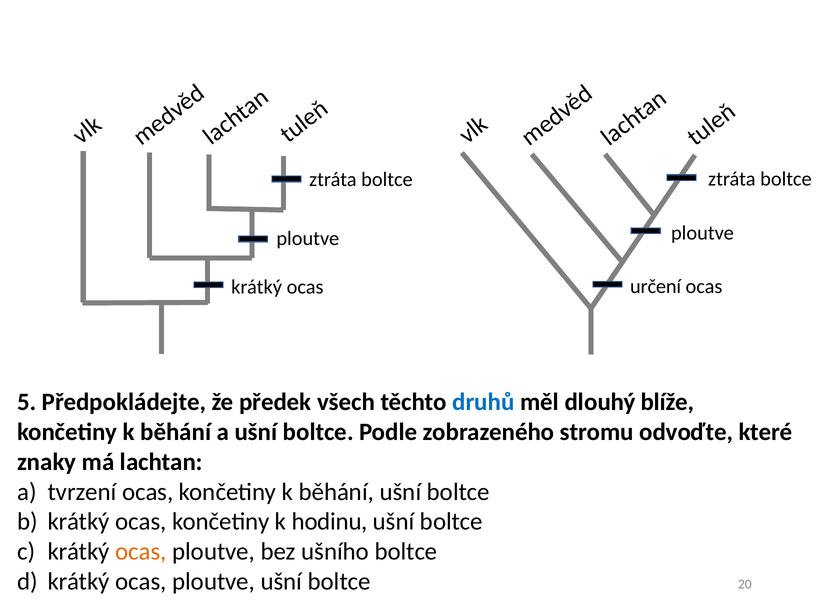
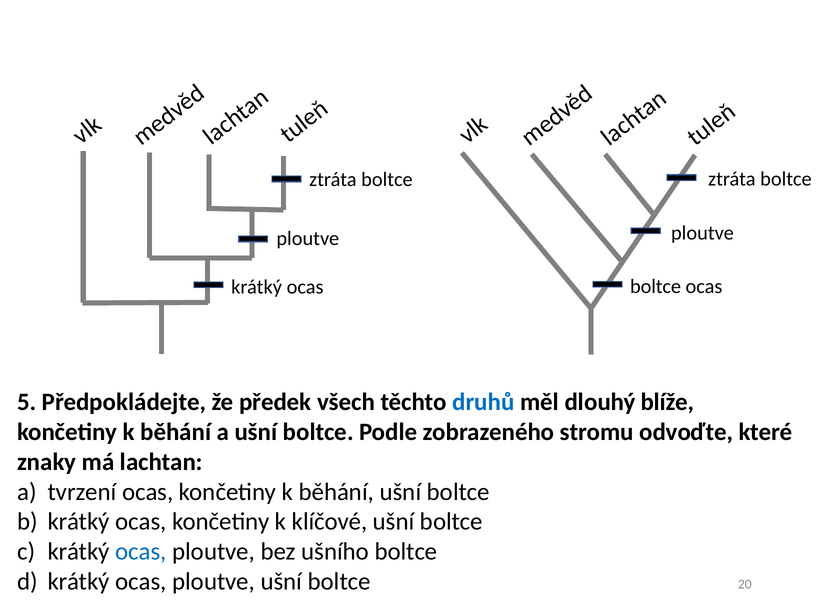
určení: určení -> boltce (656, 287)
hodinu: hodinu -> klíčové (330, 522)
ocas colour: orange -> blue (141, 552)
